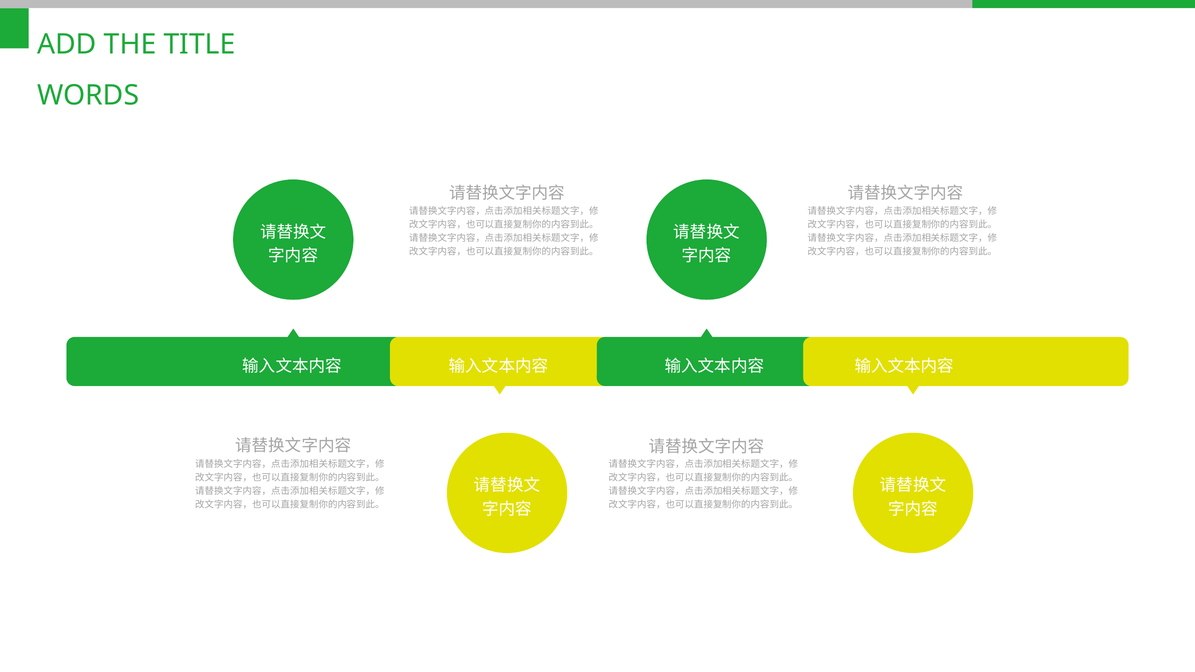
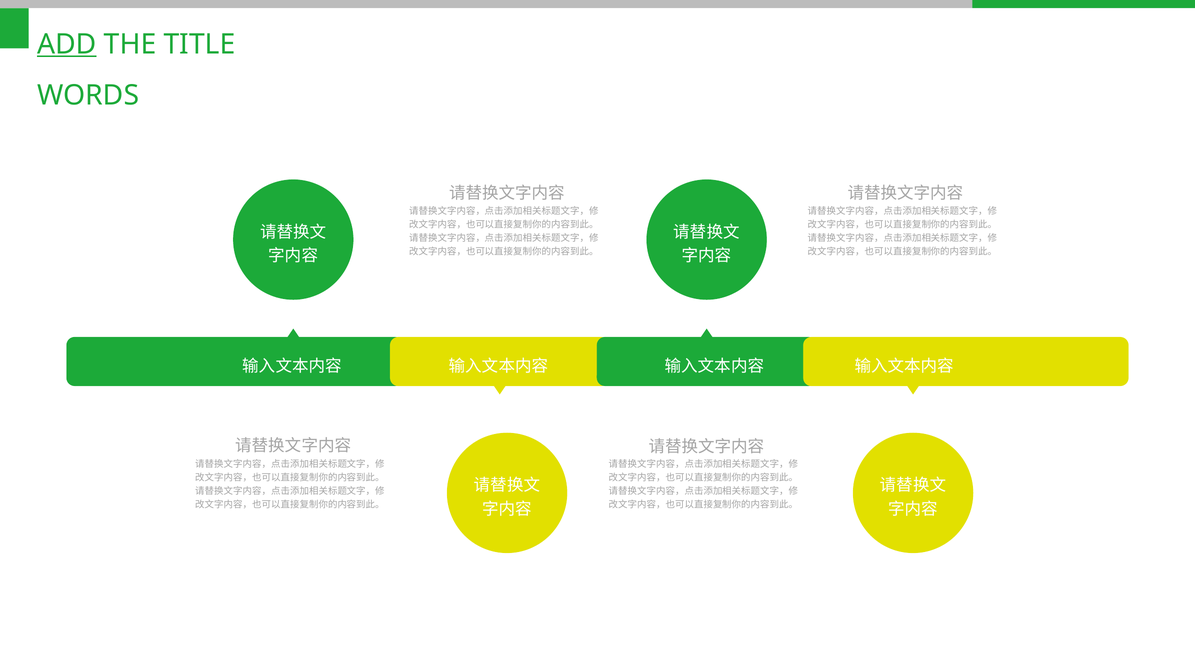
ADD underline: none -> present (67, 44)
